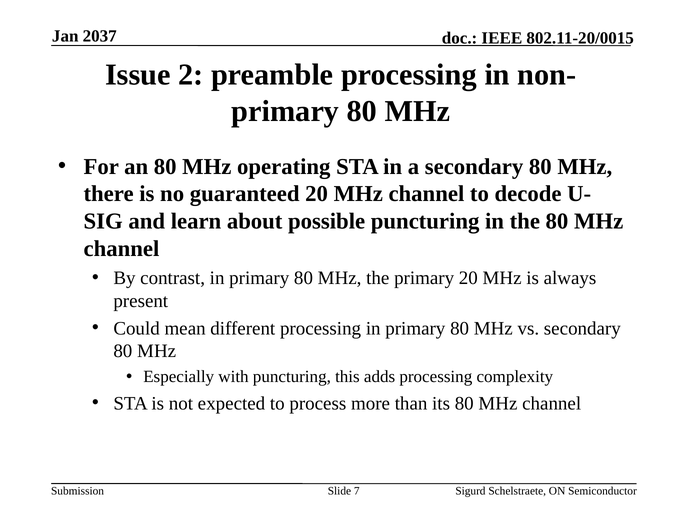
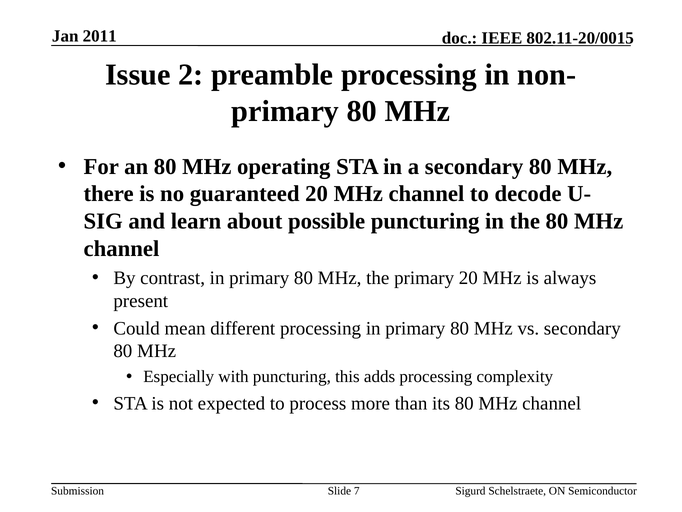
2037: 2037 -> 2011 (100, 36)
